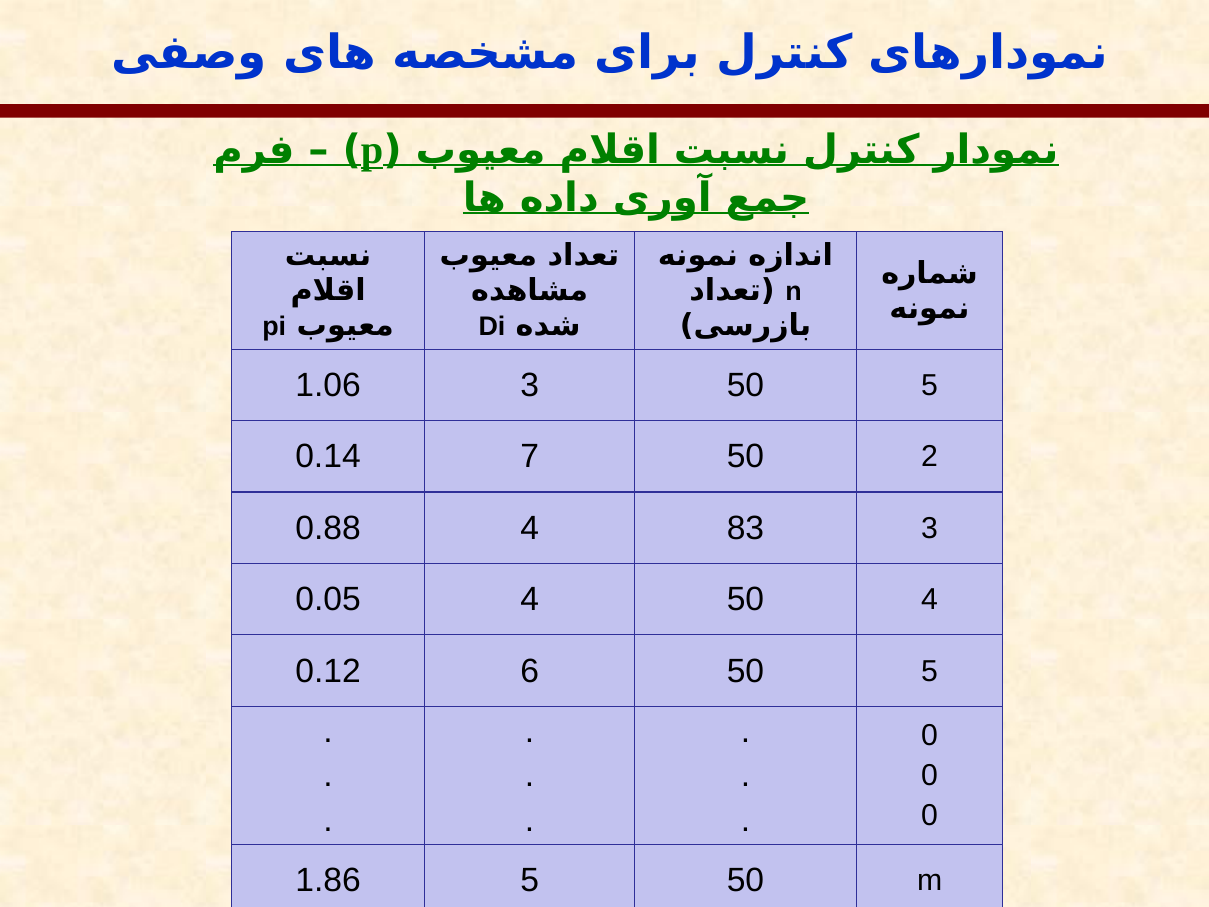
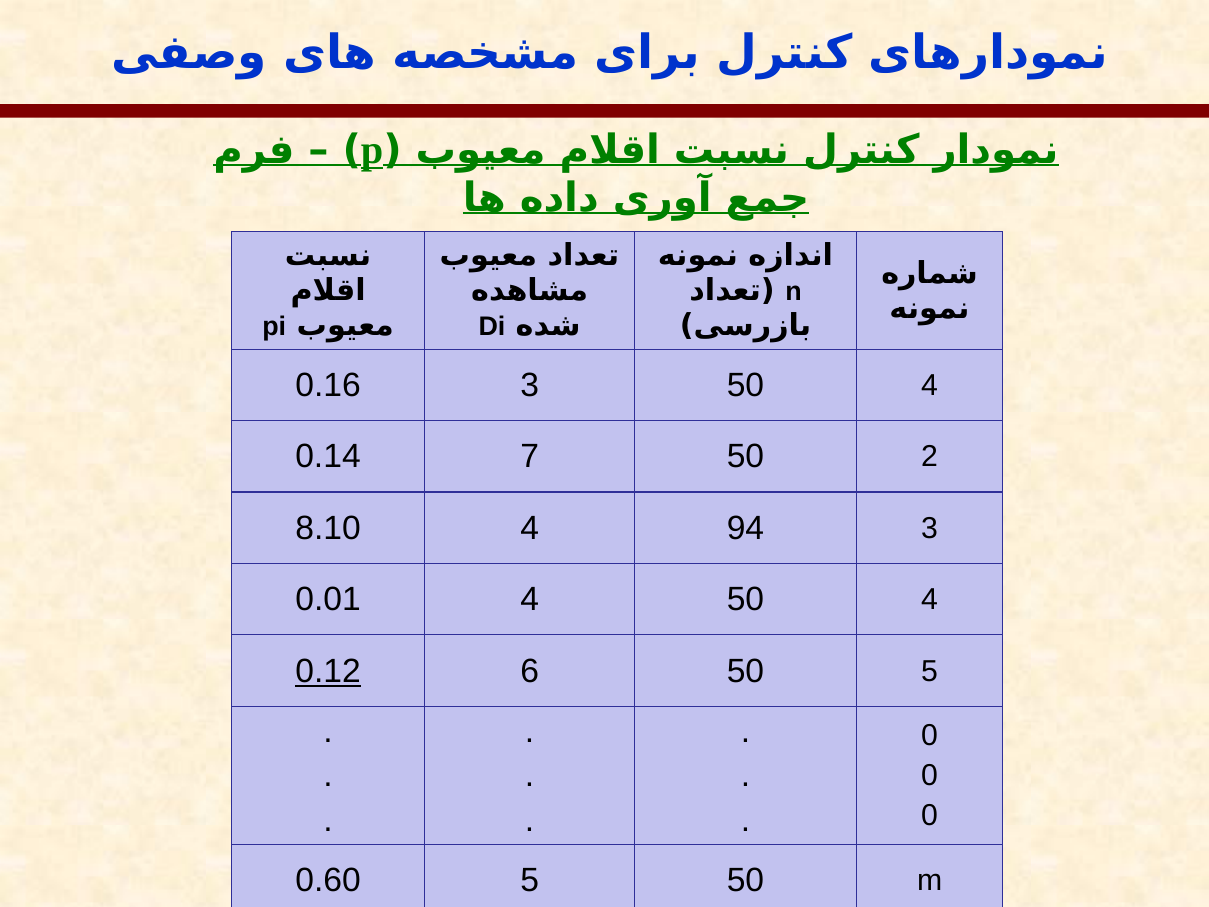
1.06: 1.06 -> 0.16 (328, 385)
3 50 5: 5 -> 4 (930, 385)
0.88: 0.88 -> 8.10 (328, 528)
83: 83 -> 94 (746, 528)
0.05: 0.05 -> 0.01 (328, 600)
0.12 underline: none -> present (328, 671)
1.86: 1.86 -> 0.60 (328, 880)
